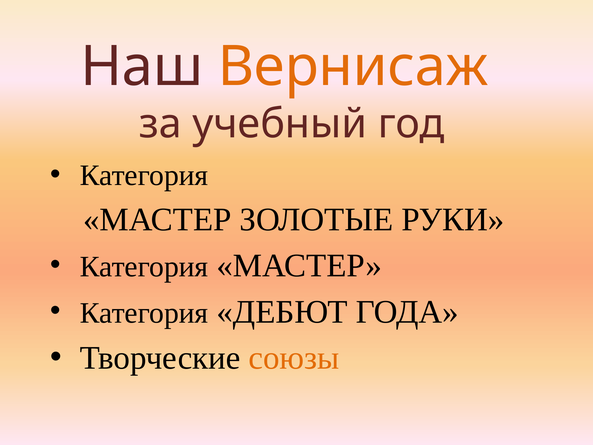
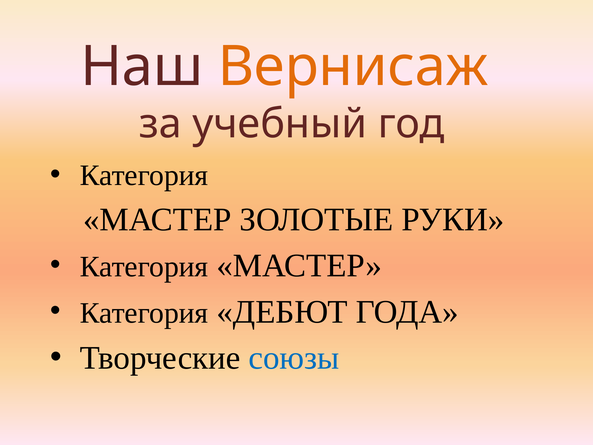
союзы colour: orange -> blue (294, 358)
